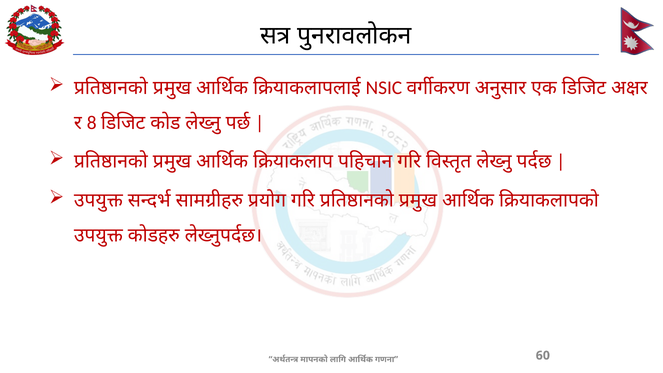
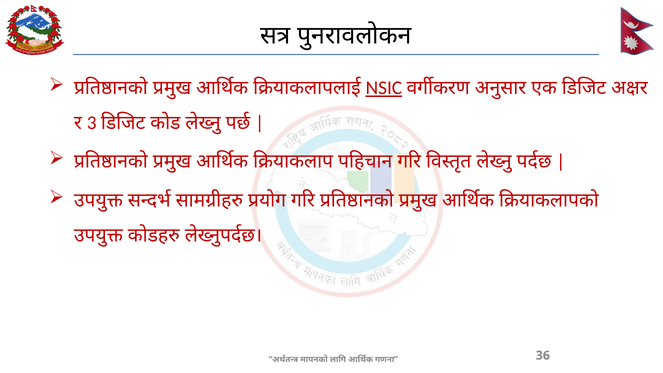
NSIC underline: none -> present (384, 88)
8: 8 -> 3 (92, 123)
60: 60 -> 36 (543, 355)
